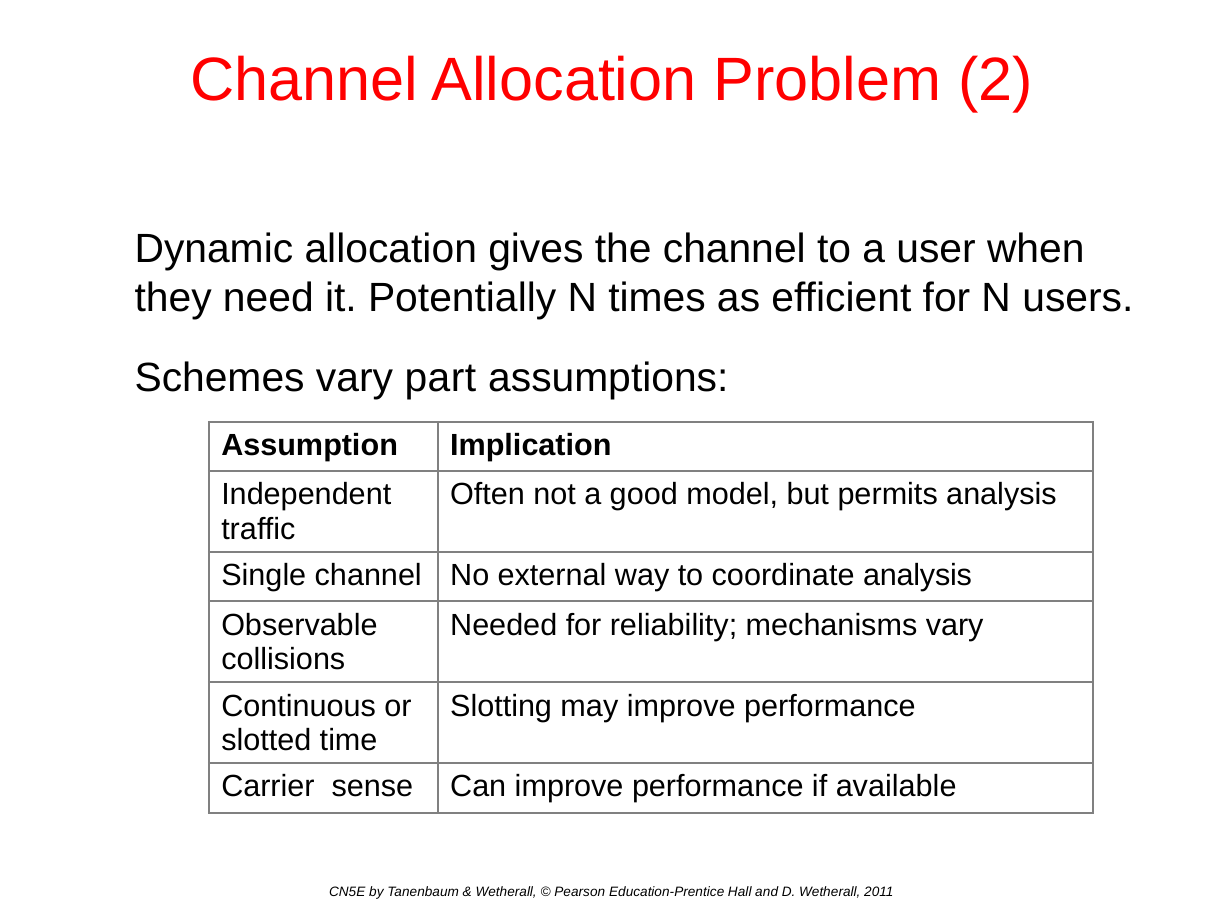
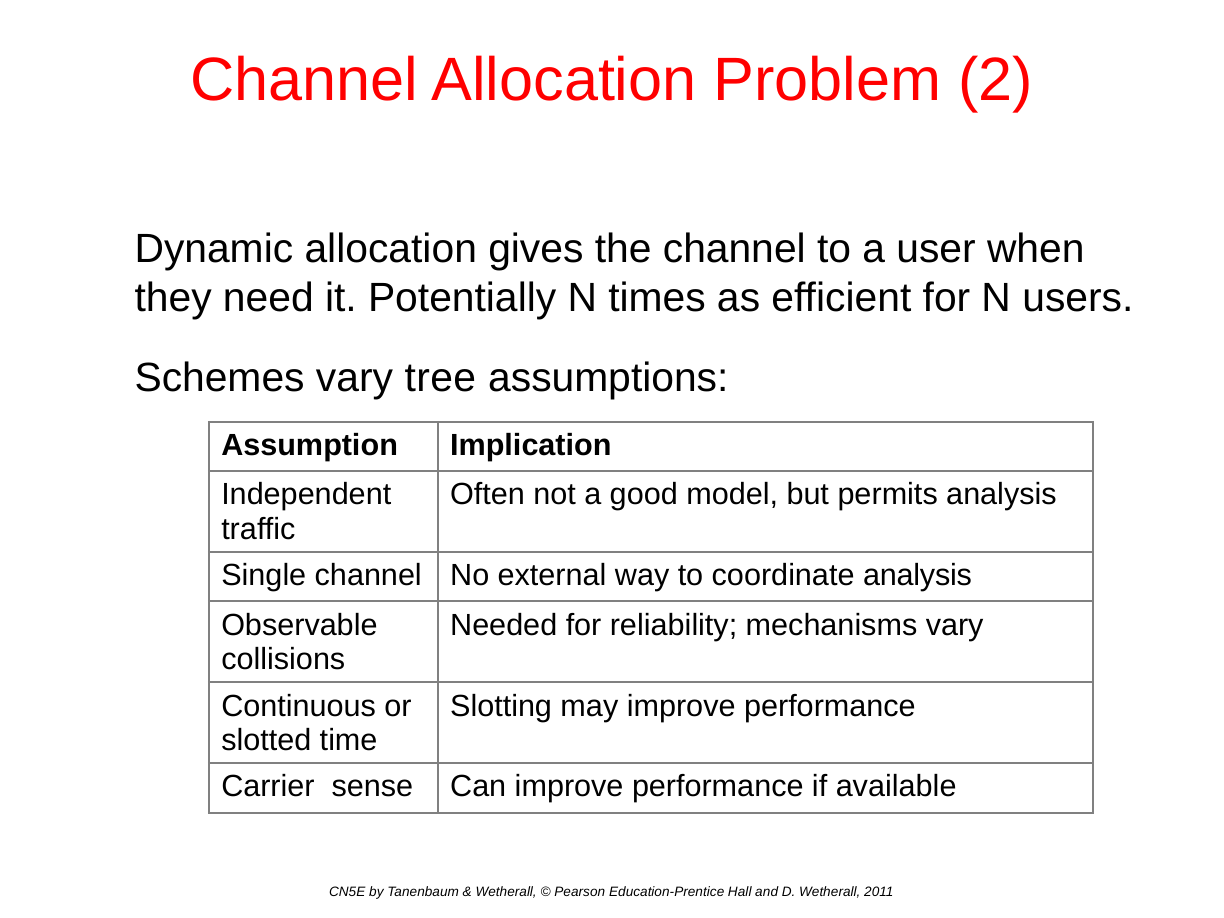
part: part -> tree (440, 378)
